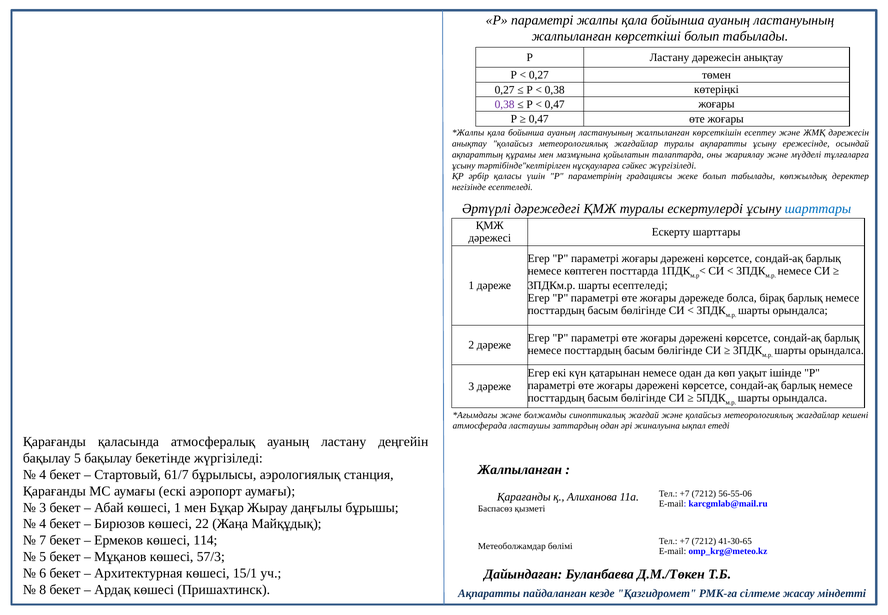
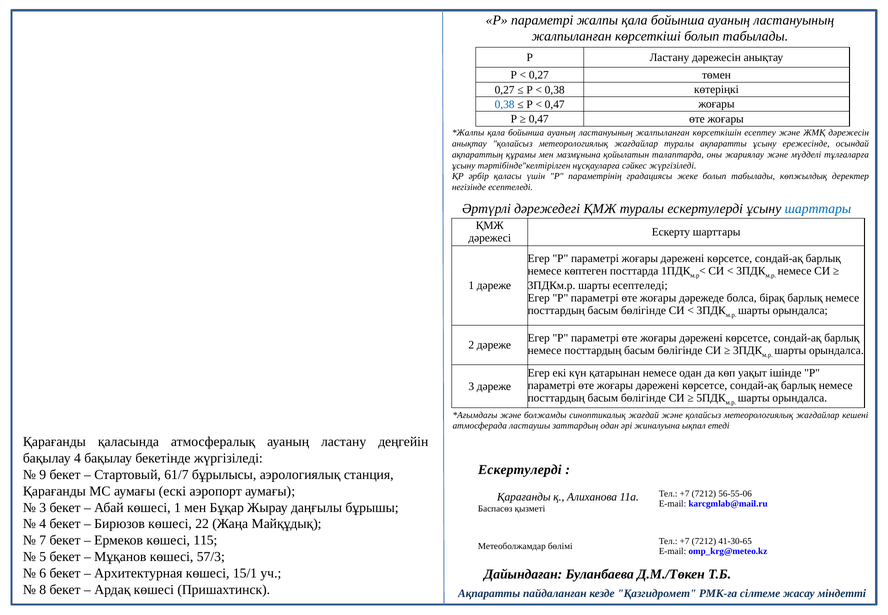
0,38 colour: purple -> blue (505, 105)
бақылау 5: 5 -> 4 (77, 458)
Жалпыланған: Жалпыланған -> Ескертулерді (520, 470)
4: 4 -> 9 (43, 475)
114: 114 -> 115 (205, 540)
